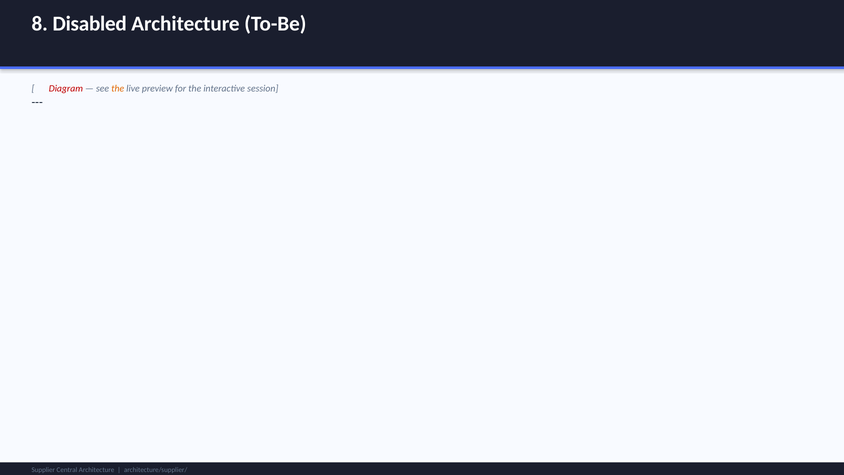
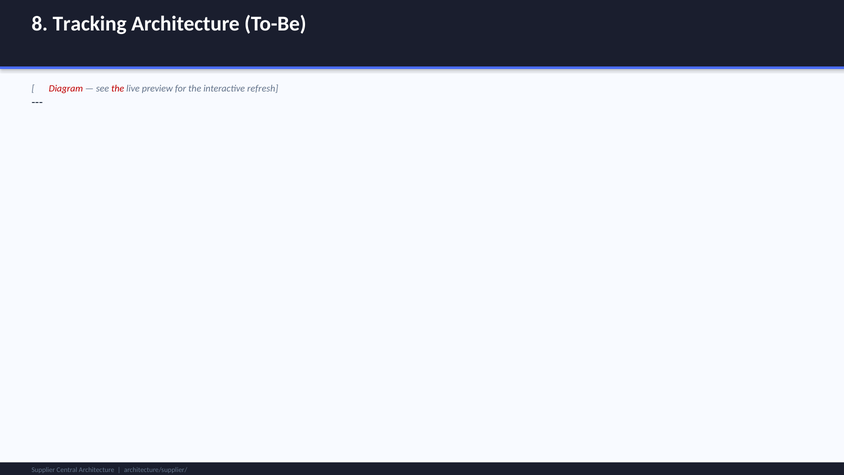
Disabled: Disabled -> Tracking (90, 24)
the colour: orange -> red (118, 89)
session: session -> refresh (263, 89)
